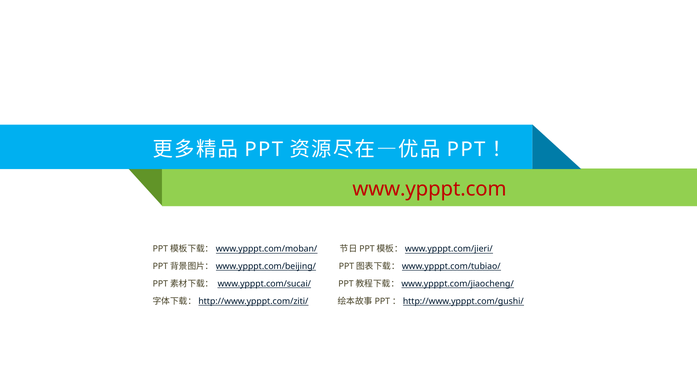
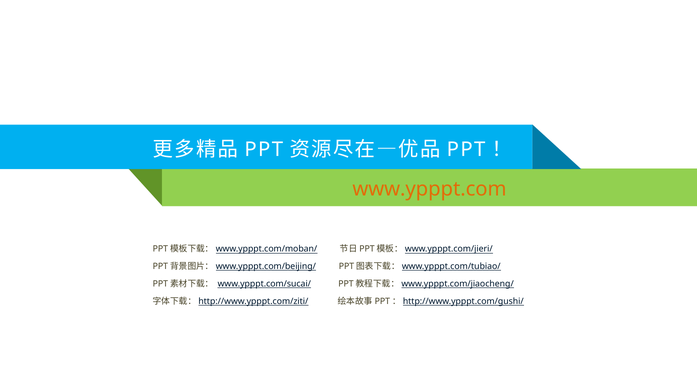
www.ypppt.com colour: red -> orange (429, 189)
